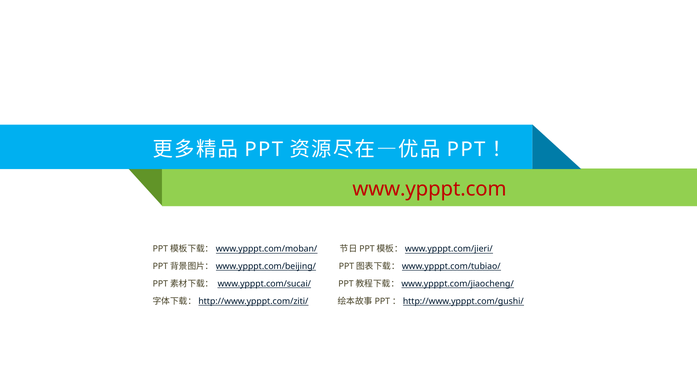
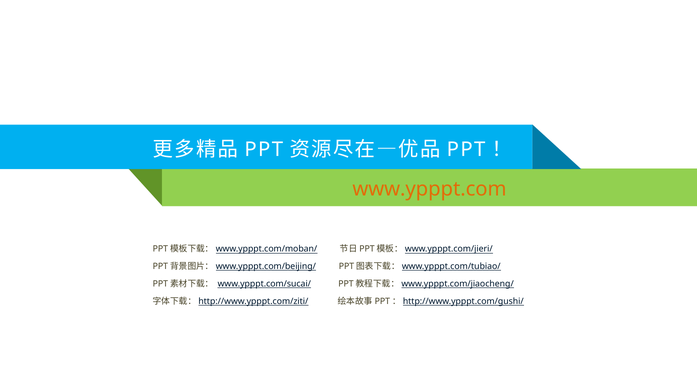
www.ypppt.com colour: red -> orange (429, 189)
